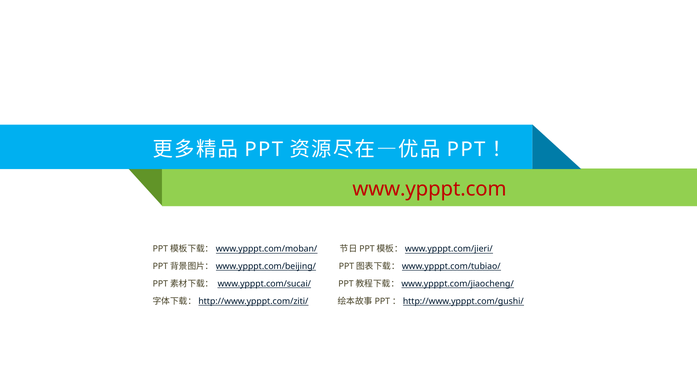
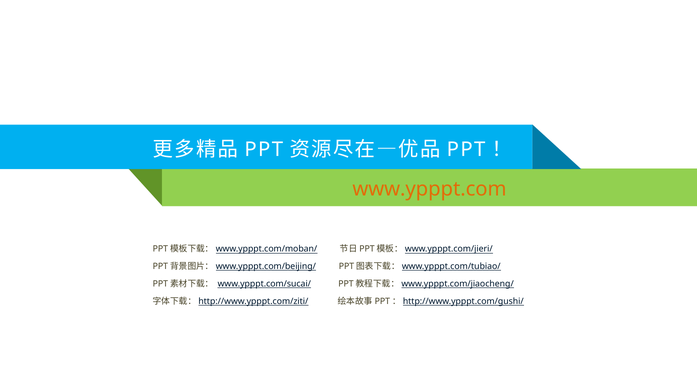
www.ypppt.com colour: red -> orange (429, 189)
